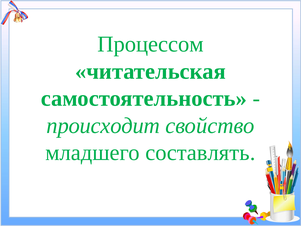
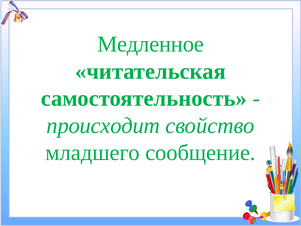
Процессом: Процессом -> Медленное (151, 44)
составлять: составлять -> сообщение (200, 153)
